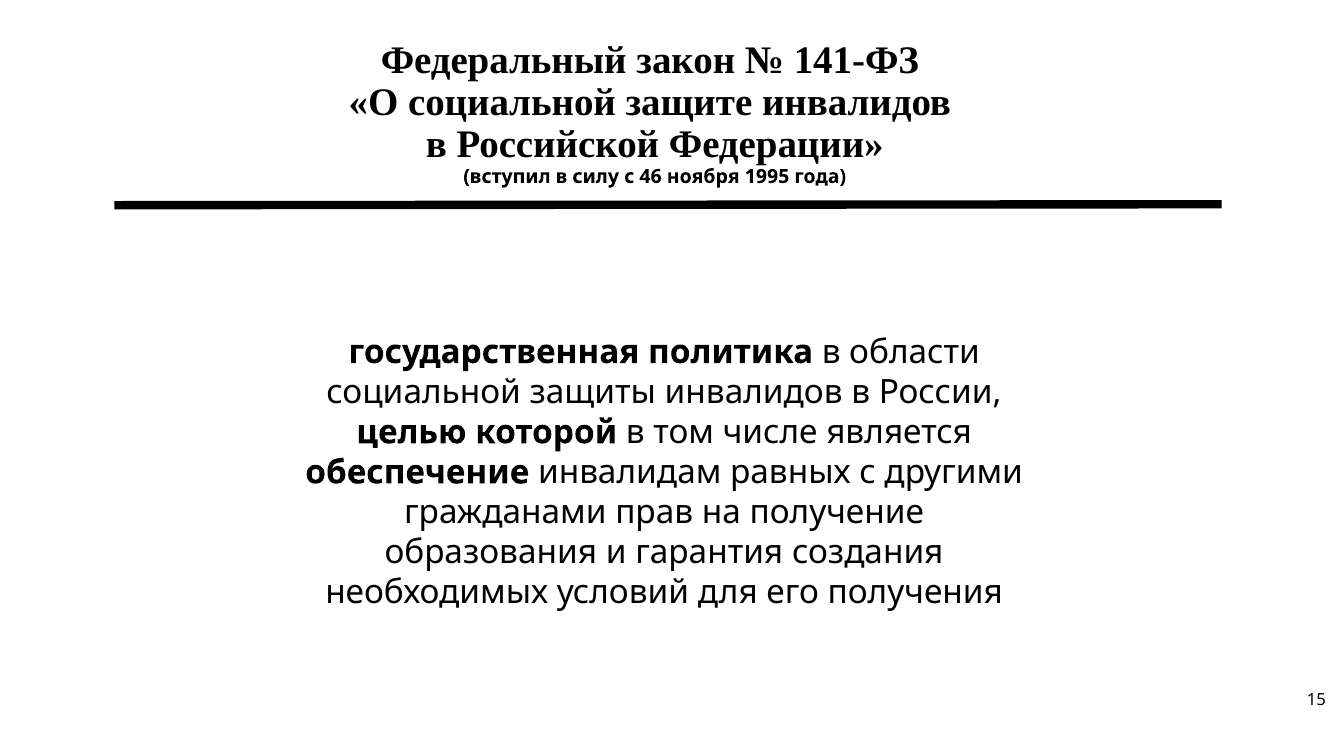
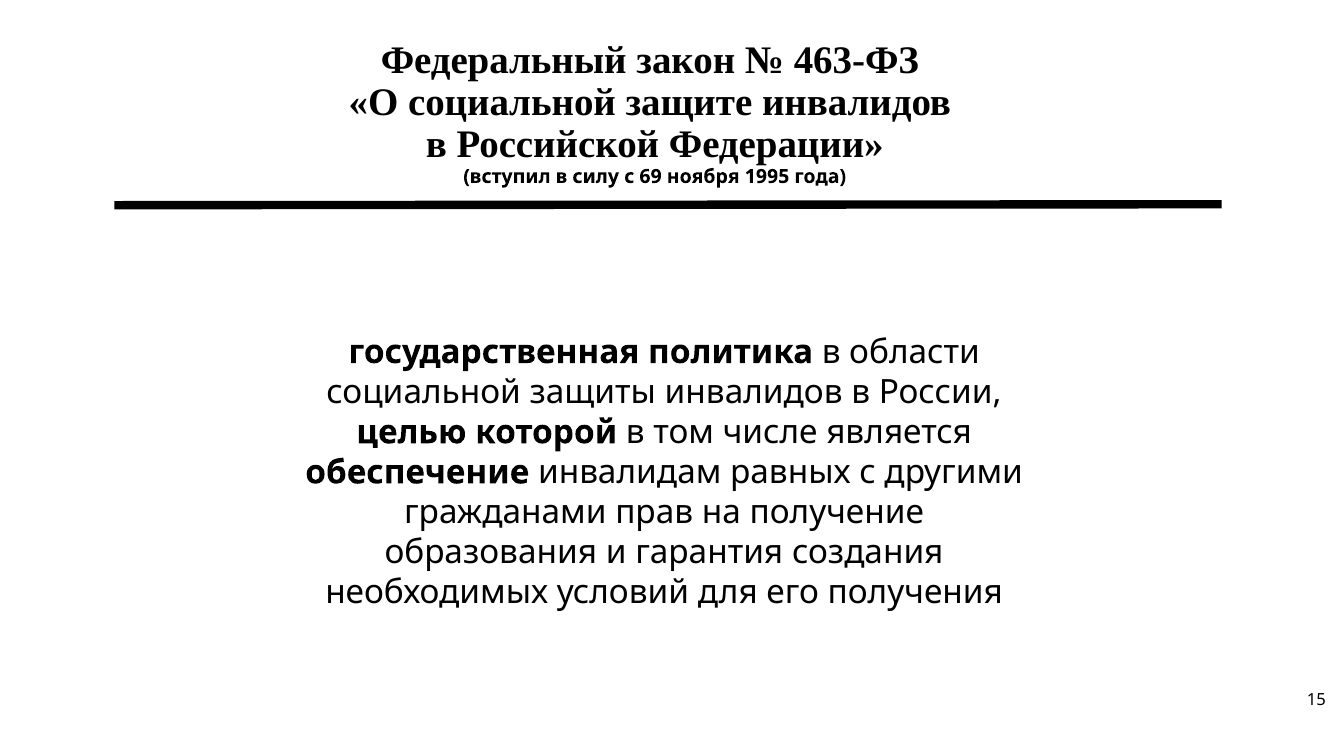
141-ФЗ: 141-ФЗ -> 463-ФЗ (856, 61)
46: 46 -> 69 (651, 176)
